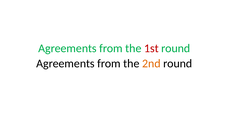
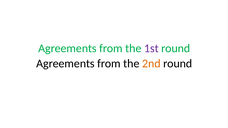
1st colour: red -> purple (151, 48)
